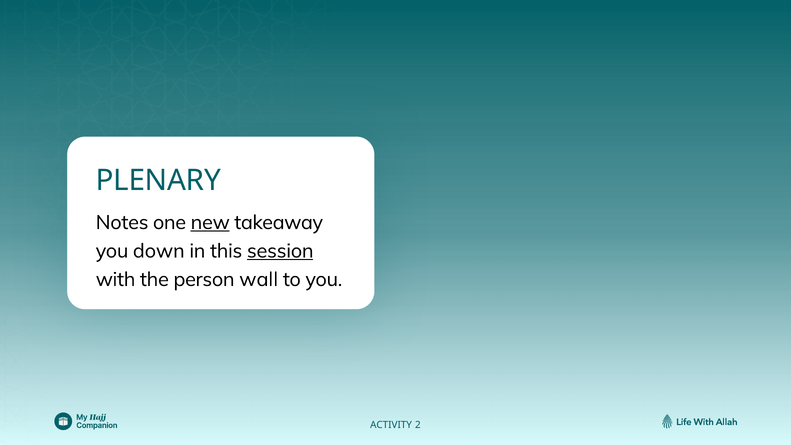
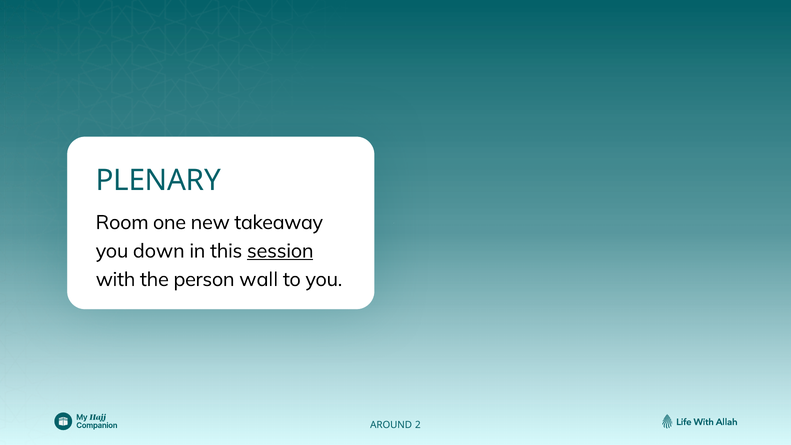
Notes: Notes -> Room (122, 222)
new underline: present -> none (210, 222)
ACTIVITY: ACTIVITY -> AROUND (391, 425)
